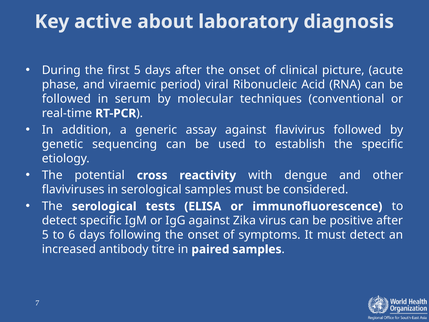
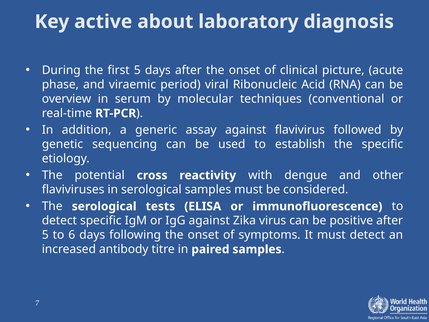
followed: followed -> overview (67, 99)
